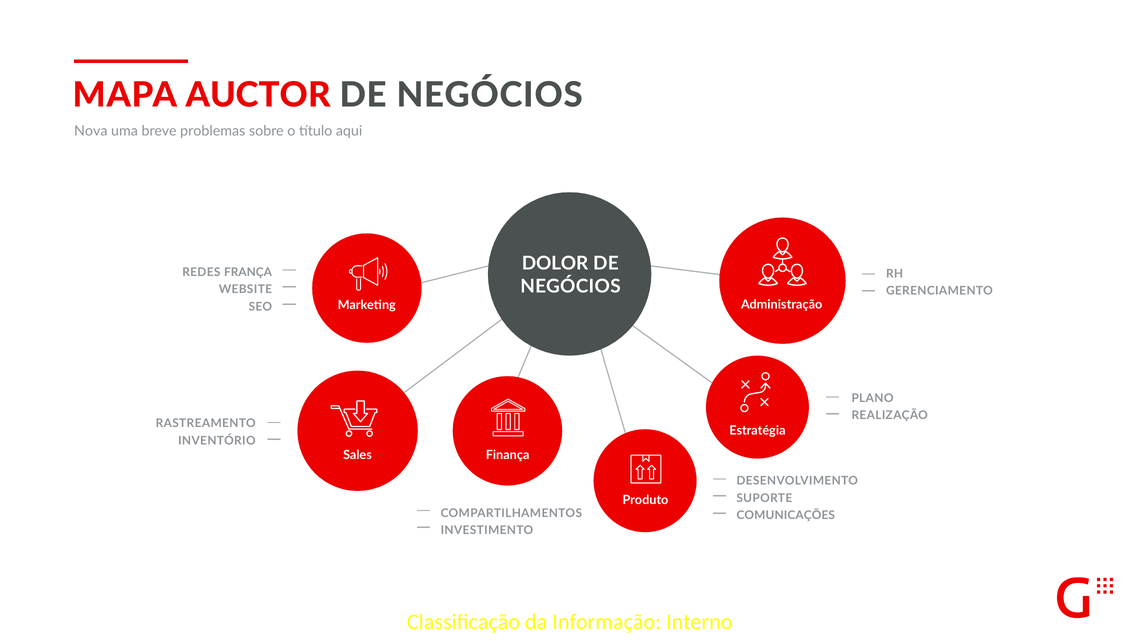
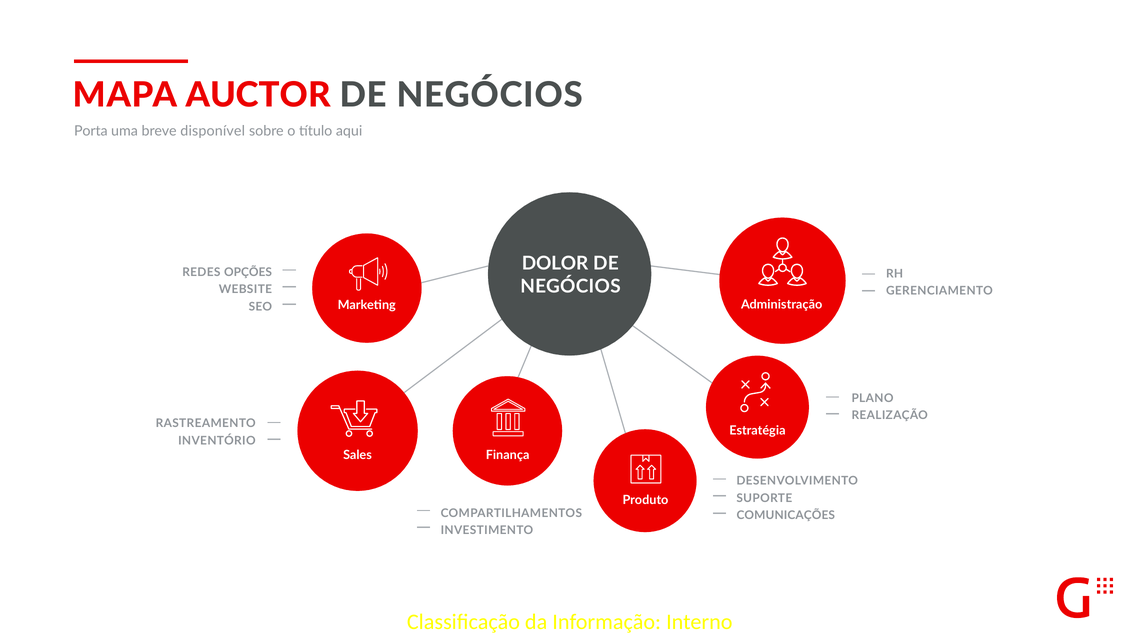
Nova: Nova -> Porta (91, 131)
problemas: problemas -> disponível (213, 131)
FRANÇA: FRANÇA -> OPÇÕES (248, 273)
